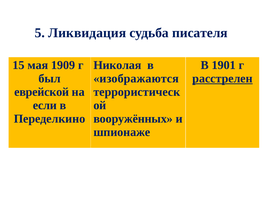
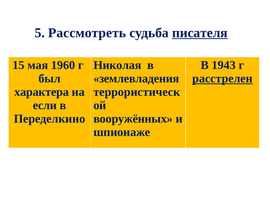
Ликвидация: Ликвидация -> Рассмотреть (87, 33)
писателя underline: none -> present (200, 33)
1909: 1909 -> 1960 (63, 65)
1901: 1901 -> 1943 (224, 65)
изображаются: изображаются -> землевладения (136, 78)
еврейской: еврейской -> характера (42, 92)
